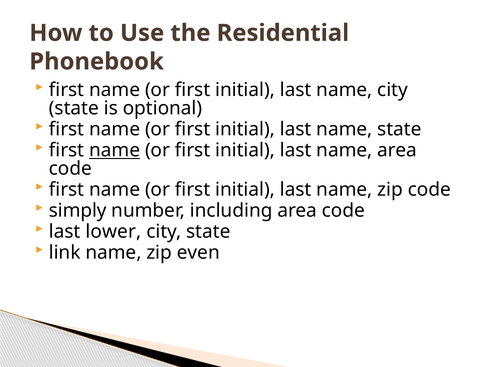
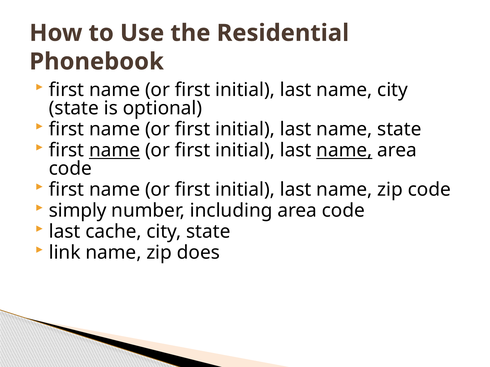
name underline: none -> present (344, 151)
lower: lower -> cache (113, 232)
even: even -> does (198, 253)
